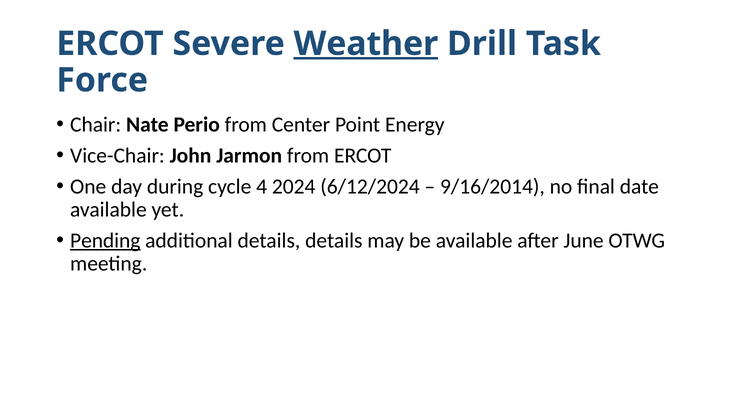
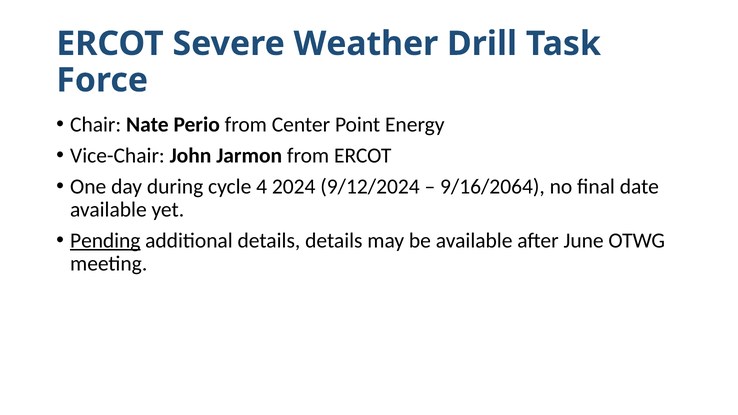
Weather underline: present -> none (366, 44)
6/12/2024: 6/12/2024 -> 9/12/2024 (370, 187)
9/16/2014: 9/16/2014 -> 9/16/2064 (492, 187)
